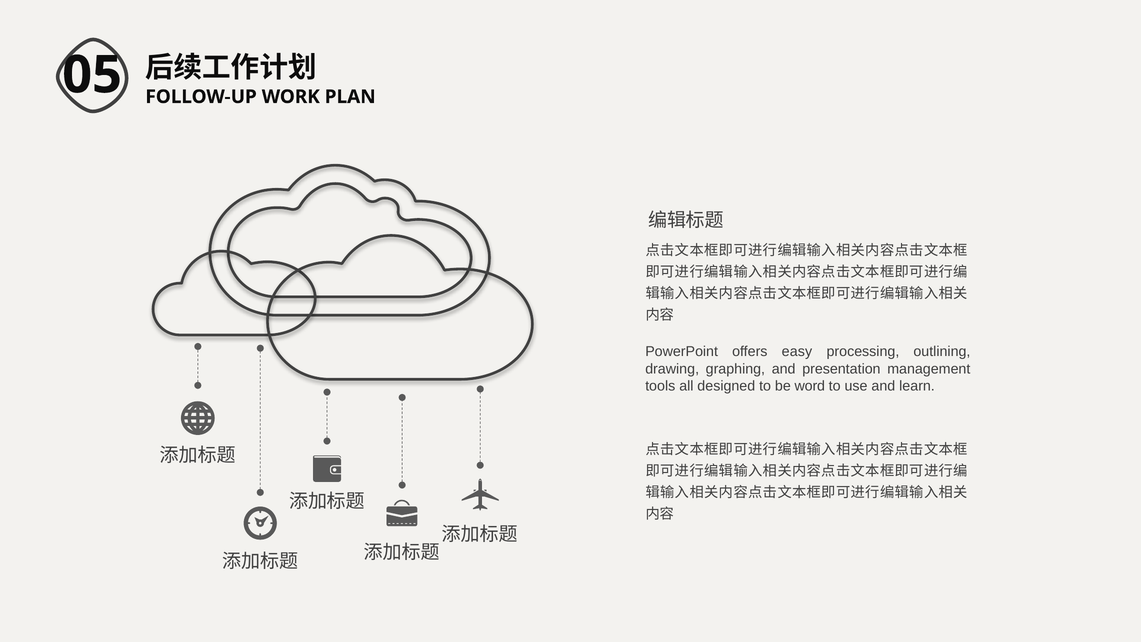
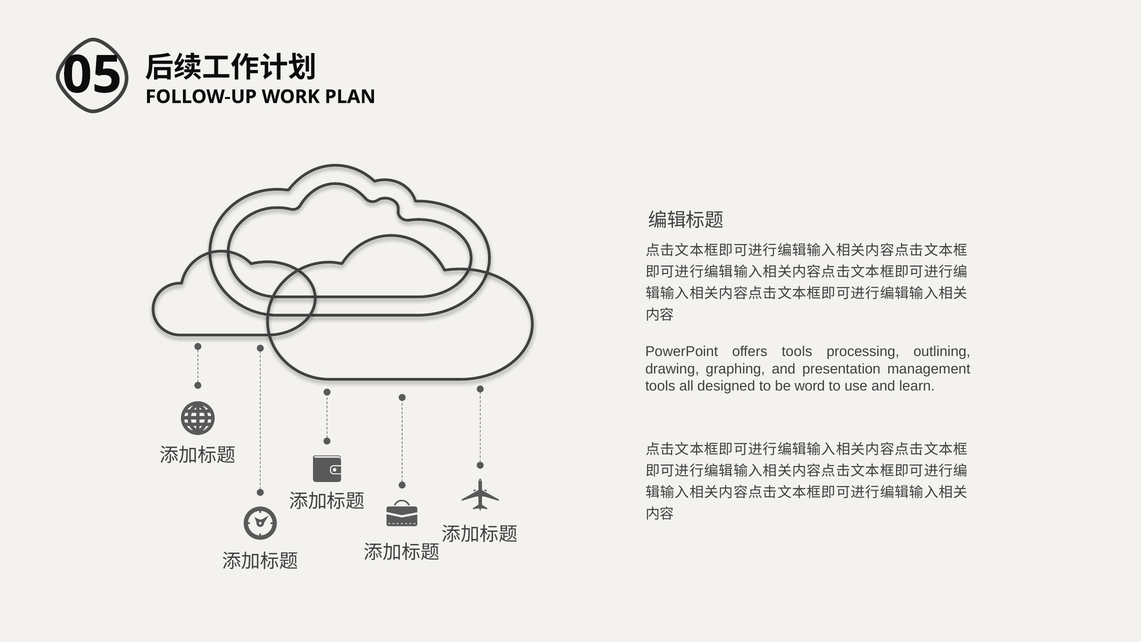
offers easy: easy -> tools (797, 352)
